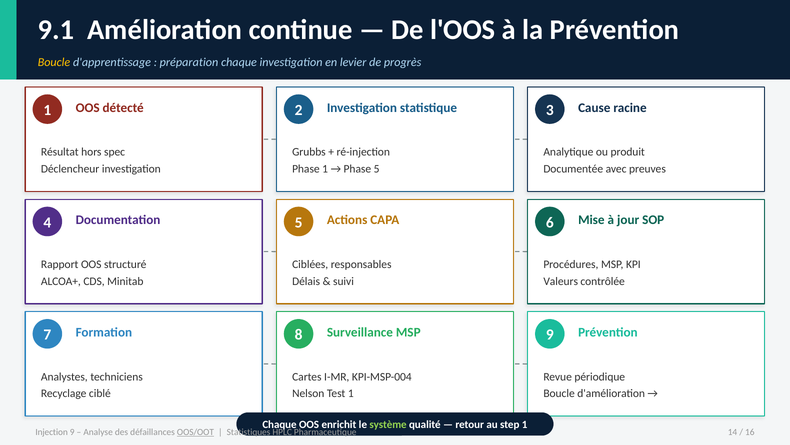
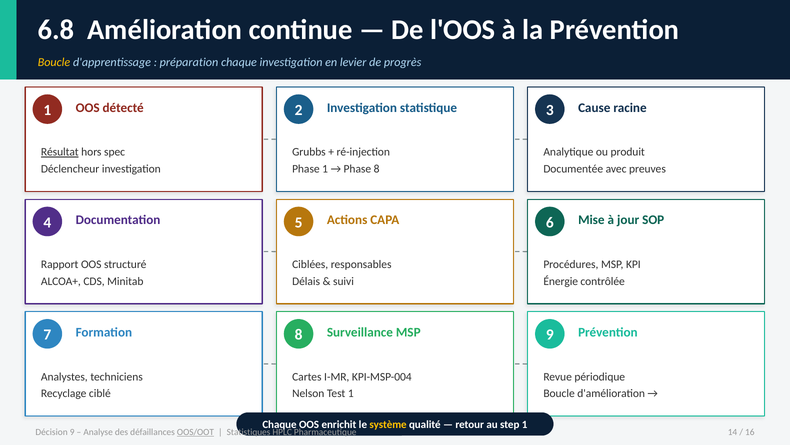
9.1: 9.1 -> 6.8 (56, 30)
Résultat underline: none -> present (60, 152)
Phase 5: 5 -> 8 (377, 169)
Valeurs: Valeurs -> Énergie (561, 281)
système colour: light green -> yellow (388, 424)
Injection: Injection -> Décision (52, 432)
